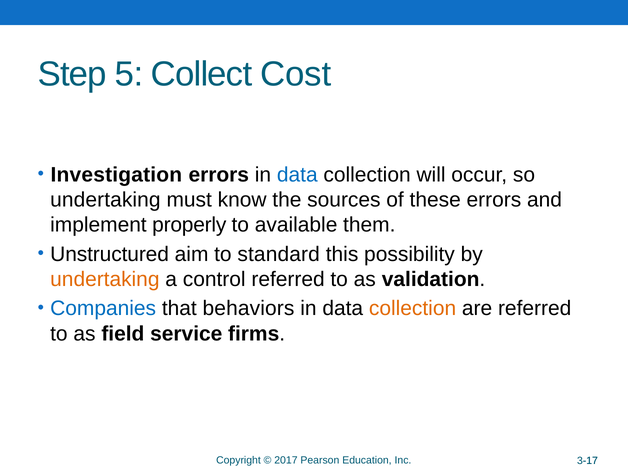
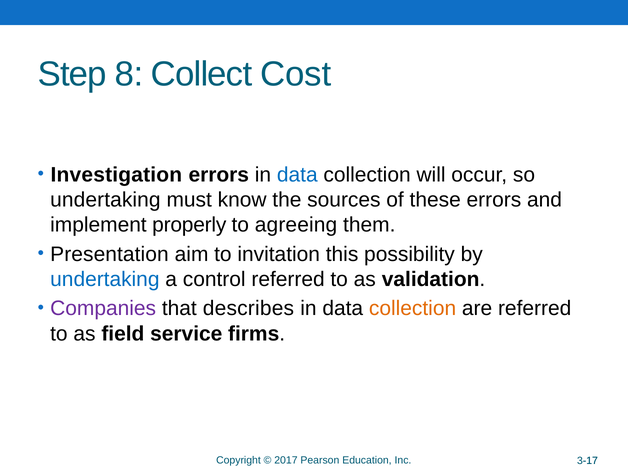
5: 5 -> 8 (129, 74)
available: available -> agreeing (296, 225)
Unstructured: Unstructured -> Presentation (109, 254)
standard: standard -> invitation (279, 254)
undertaking colour: orange -> blue (105, 279)
Companies colour: blue -> purple (103, 309)
behaviors: behaviors -> describes (248, 309)
